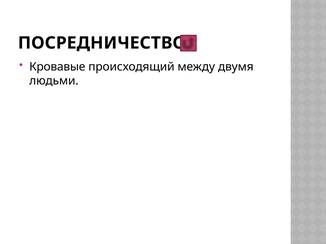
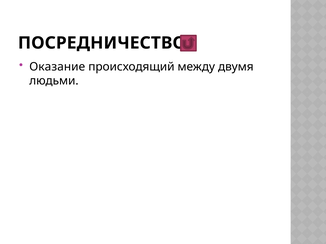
Кровавые: Кровавые -> Оказание (57, 67)
